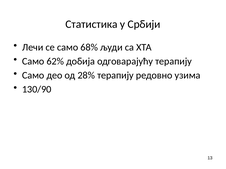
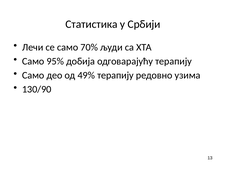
68%: 68% -> 70% (89, 47)
62%: 62% -> 95% (55, 61)
28%: 28% -> 49% (86, 76)
